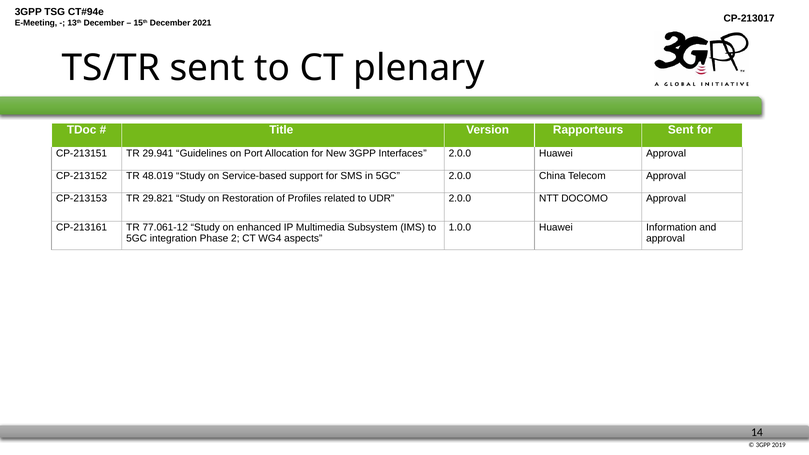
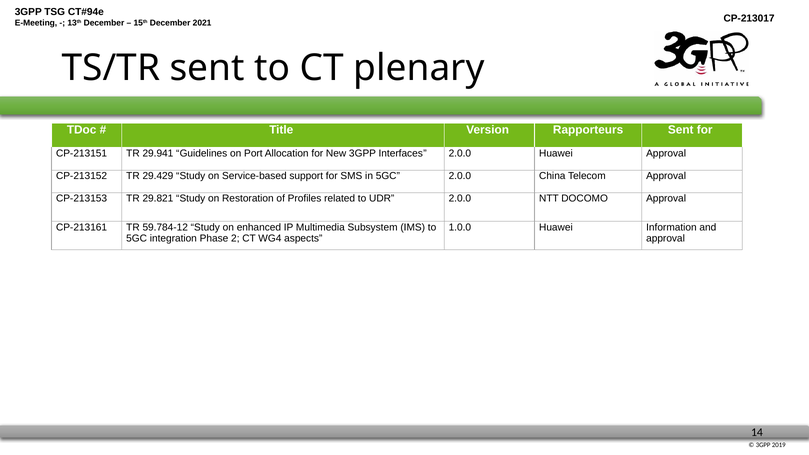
48.019: 48.019 -> 29.429 (158, 176)
77.061-12: 77.061-12 -> 59.784-12 (165, 227)
